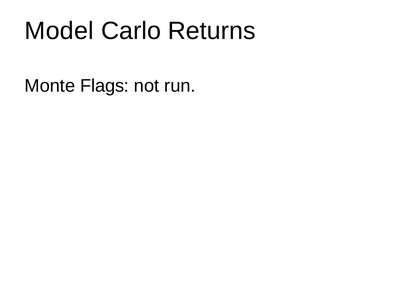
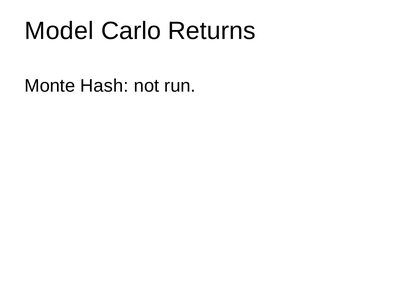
Flags: Flags -> Hash (104, 86)
